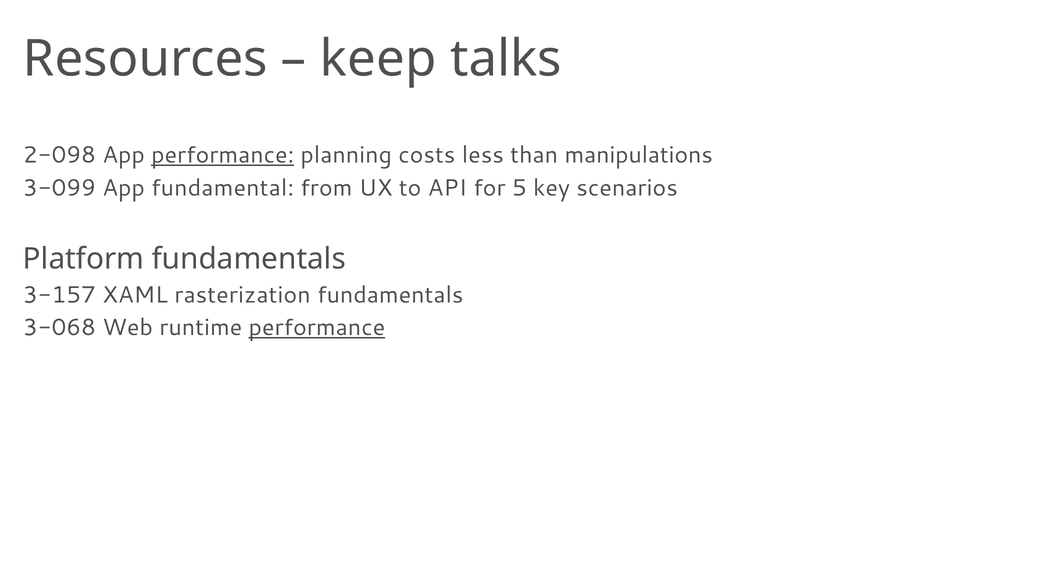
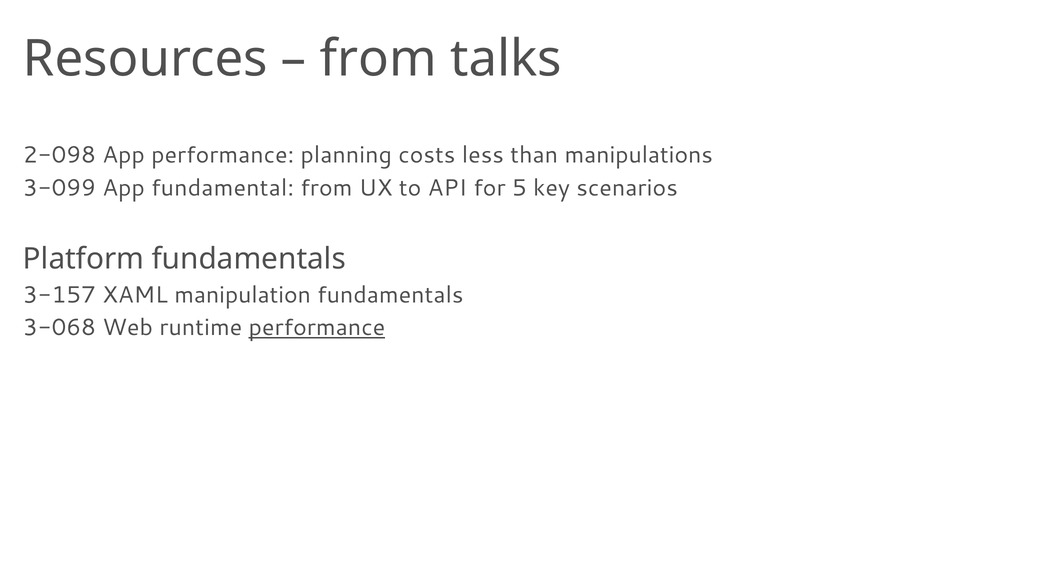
keep: keep -> from (378, 59)
performance underline: present -> none (223, 155)
rasterization: rasterization -> manipulation (243, 295)
